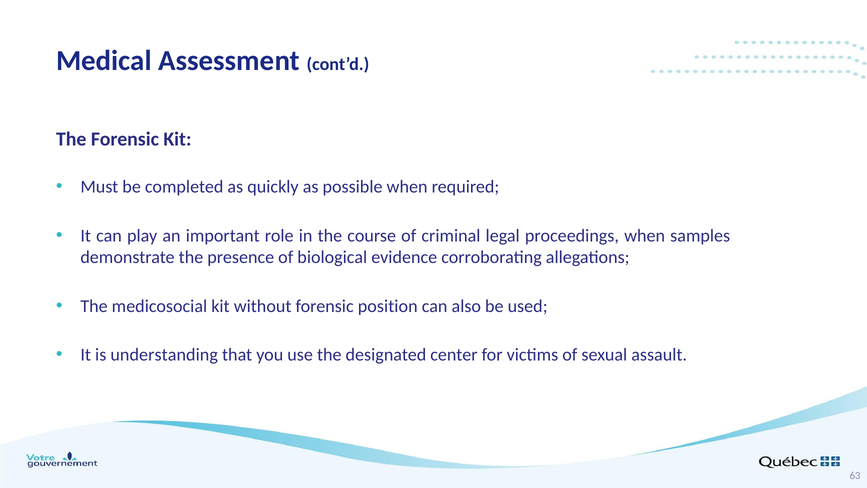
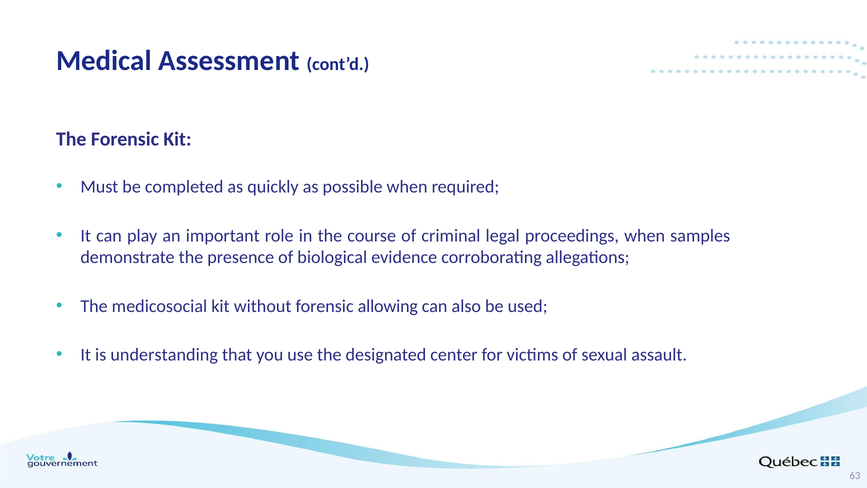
position: position -> allowing (388, 306)
